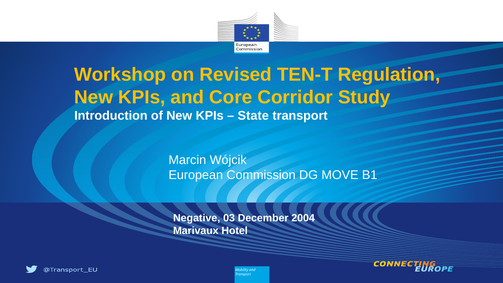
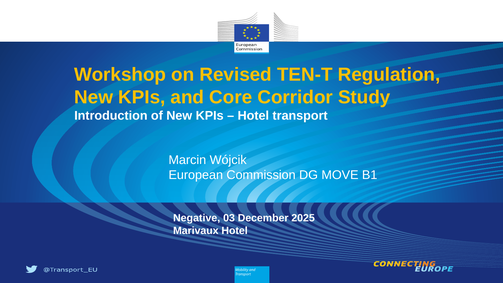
State: State -> Hotel (253, 116)
2004: 2004 -> 2025 (303, 218)
